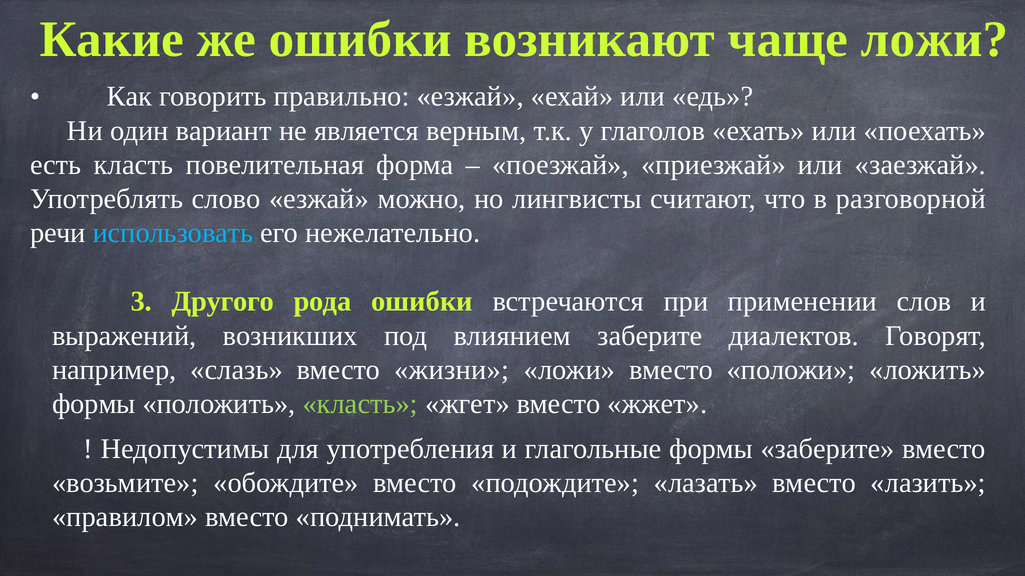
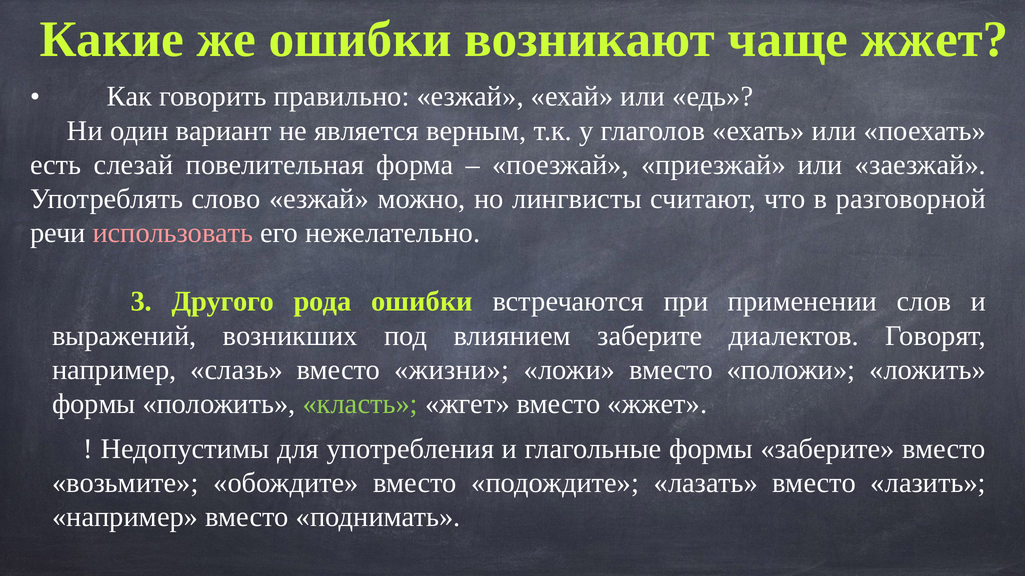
чаще ложи: ложи -> жжет (935, 39)
есть класть: класть -> слезай (134, 165)
использовать colour: light blue -> pink (173, 233)
правилом: правилом -> например (125, 518)
